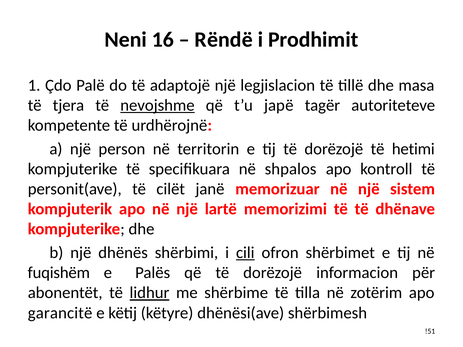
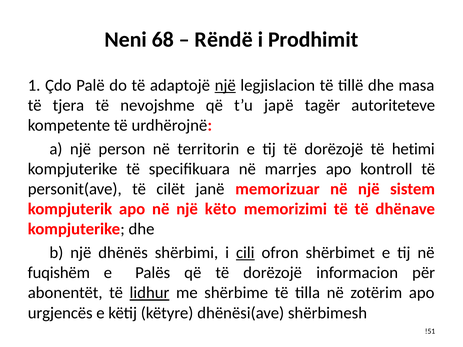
16: 16 -> 68 (163, 40)
një underline: none -> present (225, 85)
nevojshme underline: present -> none (157, 105)
shpalos: shpalos -> marrjes (291, 169)
lartë: lartë -> këto (221, 209)
garancitë: garancitë -> urgjencës (60, 313)
